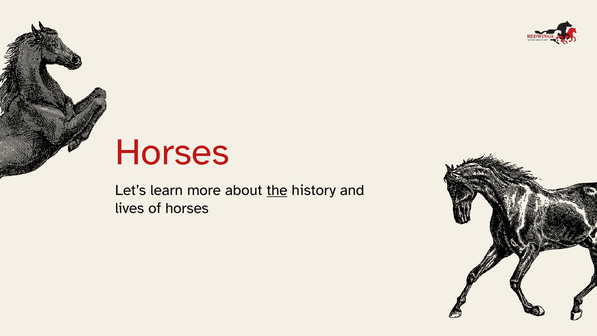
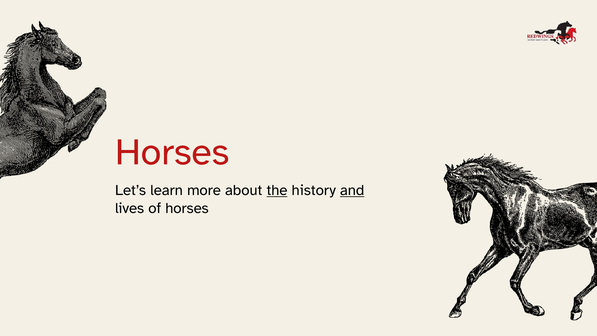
and underline: none -> present (352, 190)
